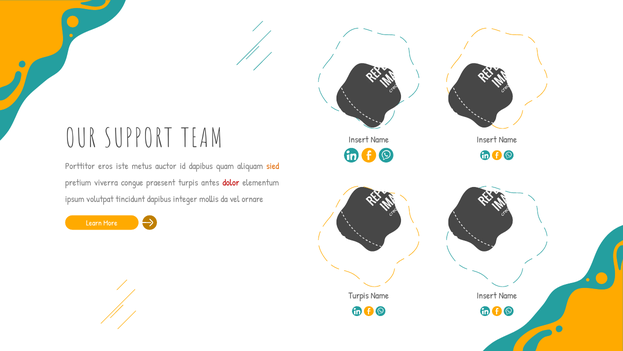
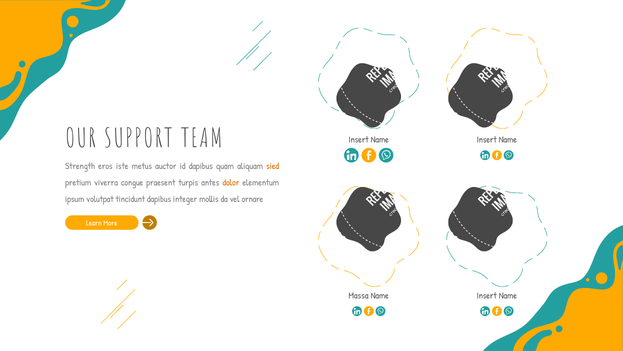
Porttitor: Porttitor -> Strength (80, 166)
dolor colour: red -> orange (231, 182)
Turpis: Turpis -> Massa (359, 295)
